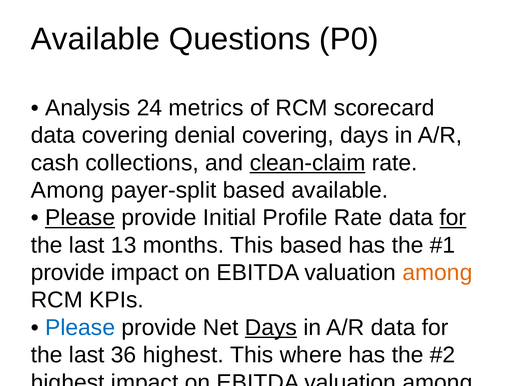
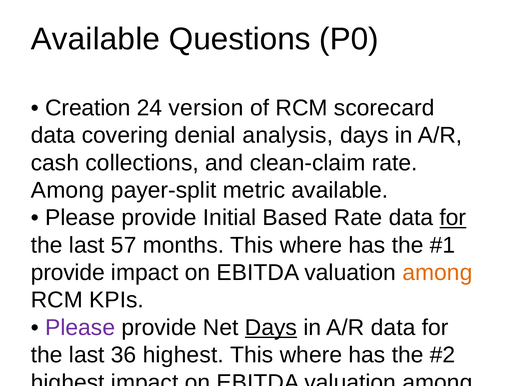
Analysis: Analysis -> Creation (88, 108)
metrics: metrics -> version (206, 108)
denial covering: covering -> analysis (288, 135)
clean-claim underline: present -> none (308, 163)
payer-split based: based -> metric (254, 190)
Please underline: present -> none (80, 218)
Profile: Profile -> Based (295, 218)
13: 13 -> 57 (124, 245)
months This based: based -> where (311, 245)
Please colour: blue -> purple (80, 328)
